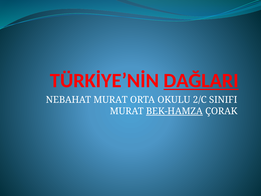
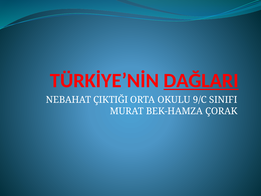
NEBAHAT MURAT: MURAT -> ÇIKTIĞI (111, 100)
2/C: 2/C -> 9/C (200, 100)
BEK-HAMZA underline: present -> none (174, 111)
